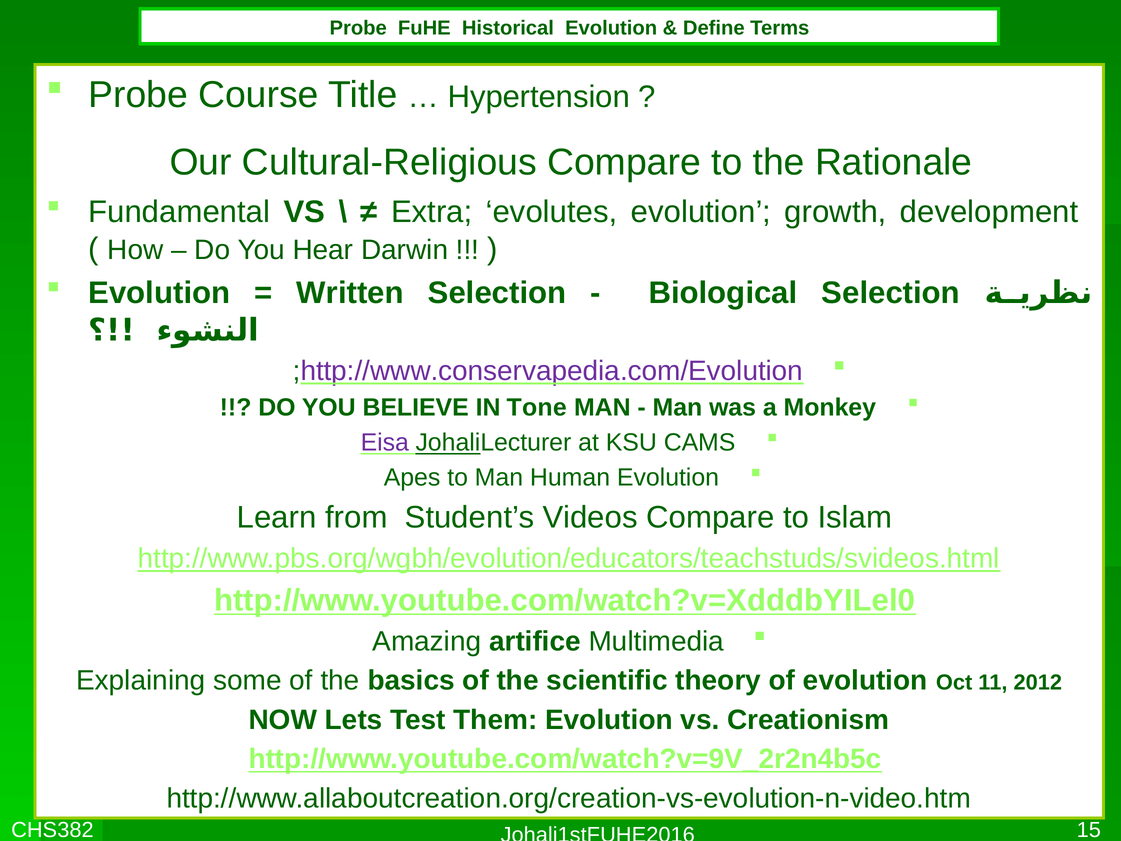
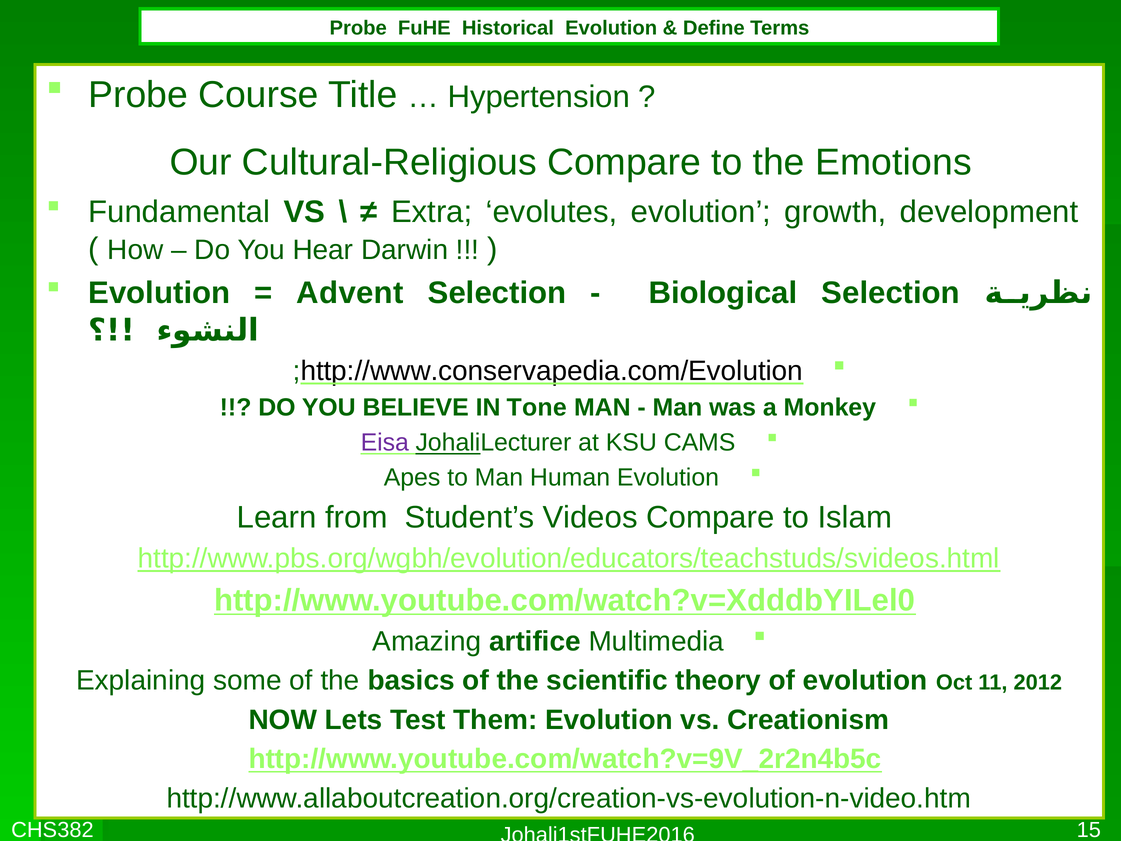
Rationale: Rationale -> Emotions (894, 162)
Written: Written -> Advent (350, 293)
http://www.conservapedia.com/Evolution colour: purple -> black (552, 371)
